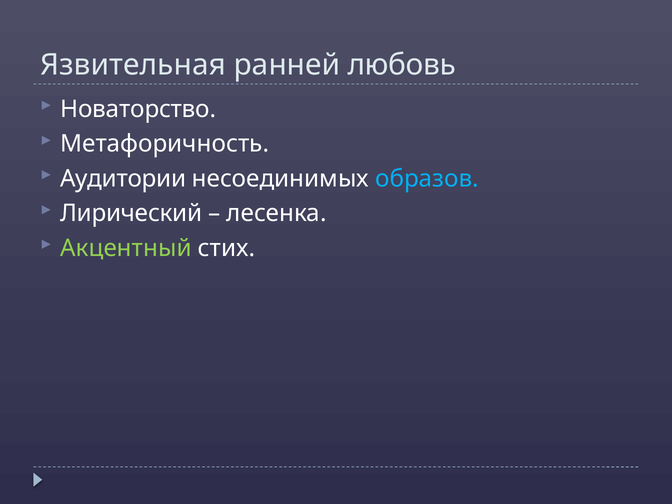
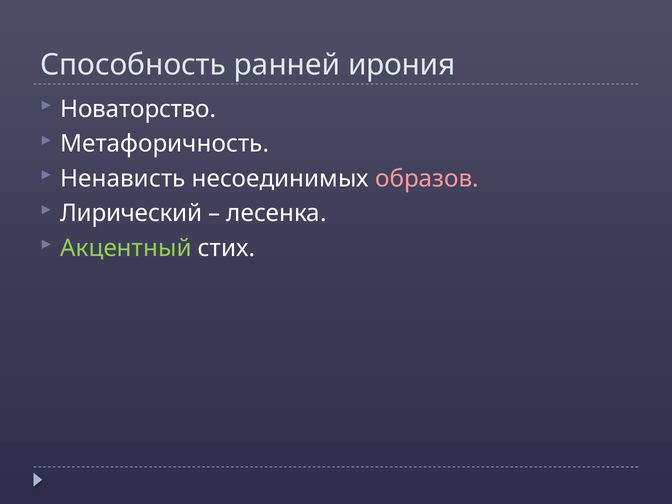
Язвительная: Язвительная -> Способность (133, 65)
любовь: любовь -> ирония (402, 65)
Аудитории: Аудитории -> Ненависть (123, 179)
образов colour: light blue -> pink (427, 179)
